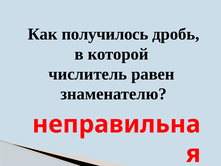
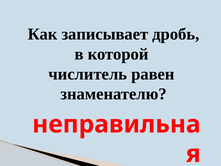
получилось: получилось -> записывает (105, 34)
